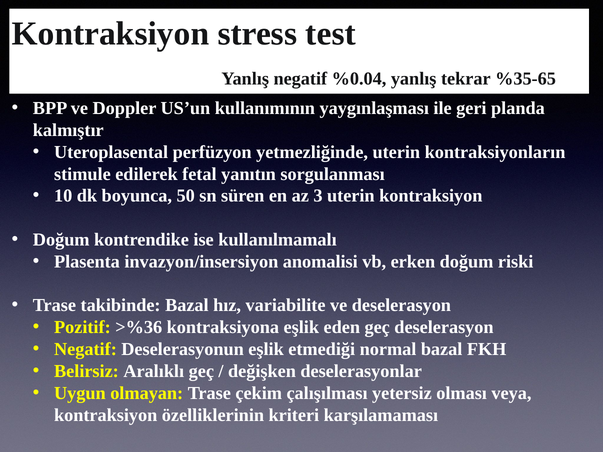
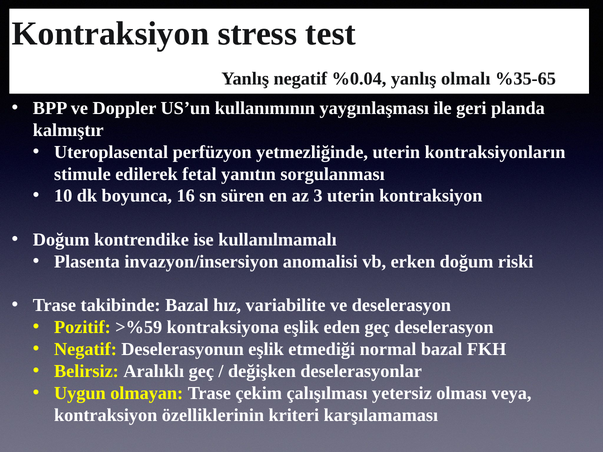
tekrar: tekrar -> olmalı (466, 79)
50: 50 -> 16 (186, 196)
>%36: >%36 -> >%59 (139, 328)
